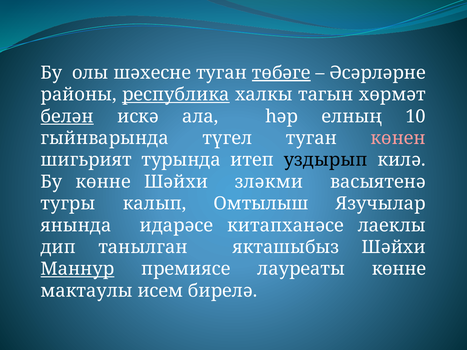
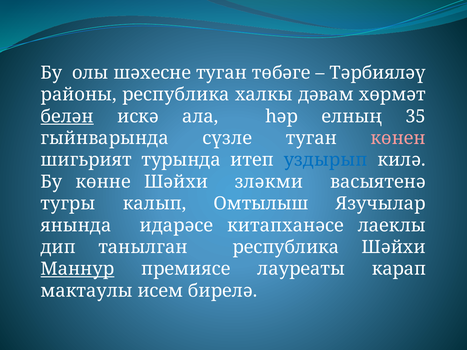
төбәге underline: present -> none (281, 73)
Әсәрләрне: Әсәрләрне -> Тәрбияләү (378, 73)
республика underline: present -> none (176, 95)
тагын: тагын -> дәвам (326, 95)
10: 10 -> 35 (416, 116)
түгел: түгел -> сүзле (227, 138)
уздырып colour: black -> blue (326, 160)
танылган якташыбыз: якташыбыз -> республика (286, 247)
лауреаты көнне: көнне -> карап (399, 269)
